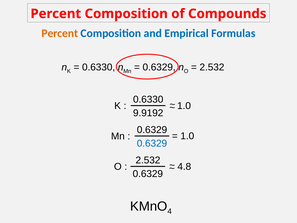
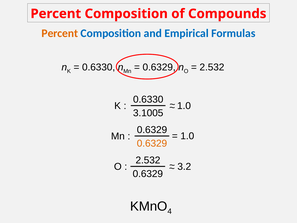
9.9192: 9.9192 -> 3.1005 (148, 113)
0.6329 colour: blue -> orange (152, 143)
4.8: 4.8 -> 3.2 (184, 166)
